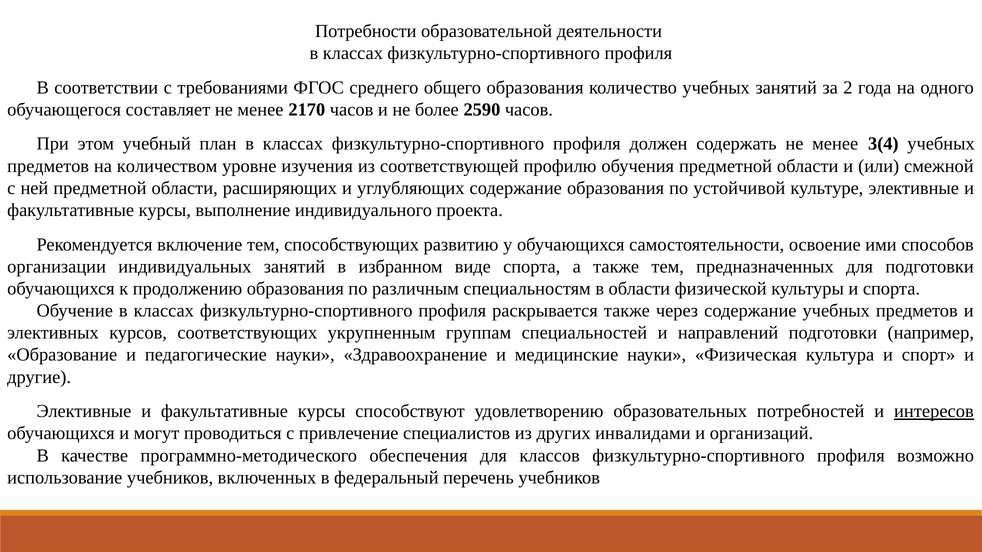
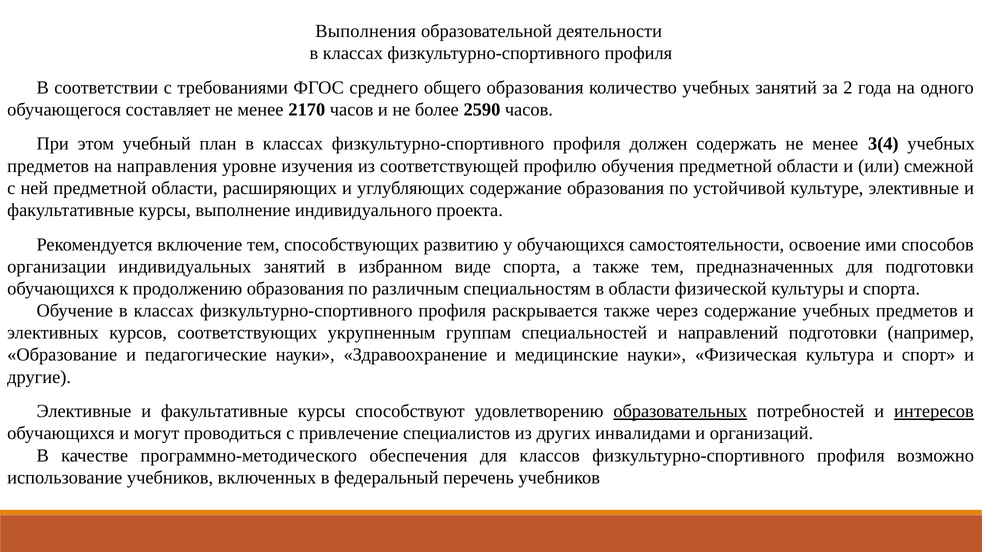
Потребности: Потребности -> Выполнения (366, 31)
количеством: количеством -> направления (167, 166)
образовательных underline: none -> present (680, 412)
